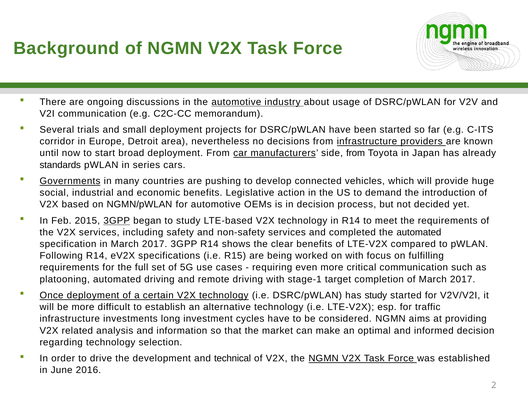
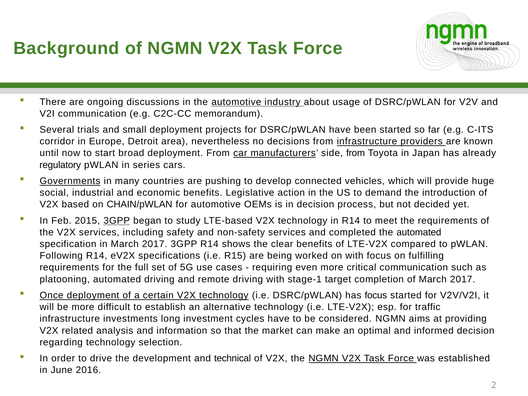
standards: standards -> regulatory (60, 165)
NGMN/pWLAN: NGMN/pWLAN -> CHAIN/pWLAN (140, 204)
has study: study -> focus (376, 295)
